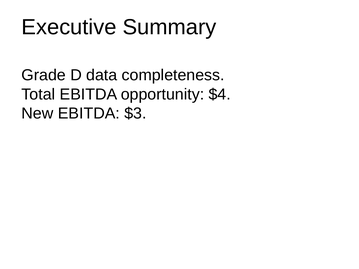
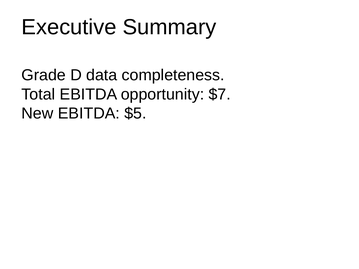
$4: $4 -> $7 (220, 94)
$3: $3 -> $5 (135, 114)
